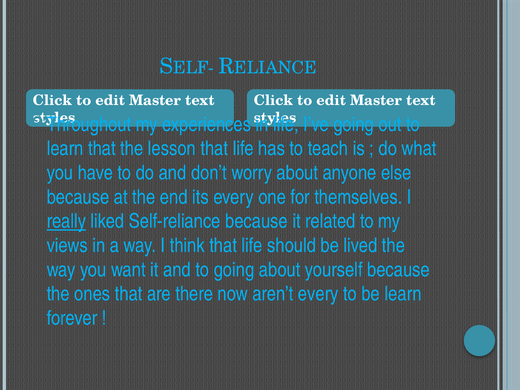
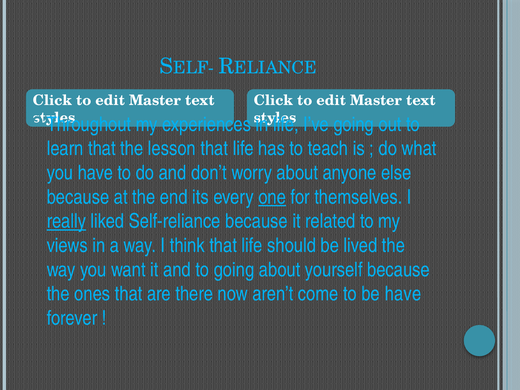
one underline: none -> present (272, 197)
aren’t every: every -> come (318, 294)
be learn: learn -> have (403, 294)
